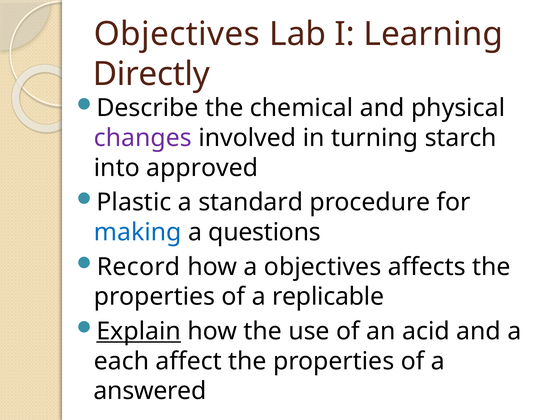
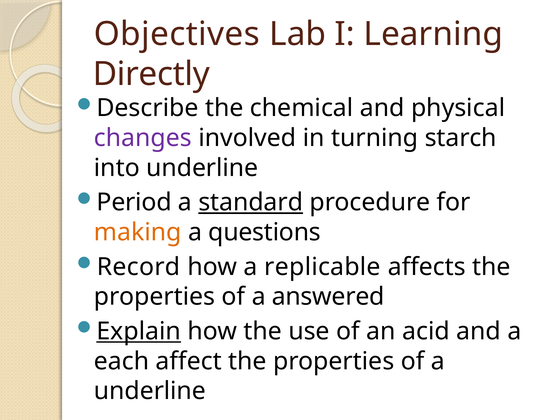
into approved: approved -> underline (202, 168)
Plastic: Plastic -> Period (134, 202)
standard underline: none -> present (251, 202)
making colour: blue -> orange (138, 232)
a objectives: objectives -> replicable (323, 267)
replicable: replicable -> answered (328, 297)
answered: answered -> underline (150, 391)
